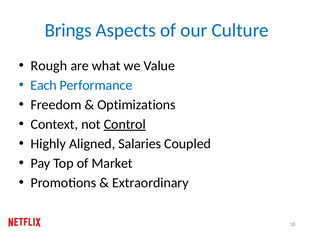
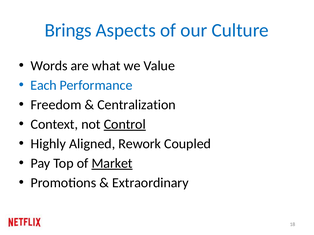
Rough: Rough -> Words (49, 66)
Optimizations: Optimizations -> Centralization (136, 105)
Salaries: Salaries -> Rework (140, 144)
Market underline: none -> present (112, 164)
